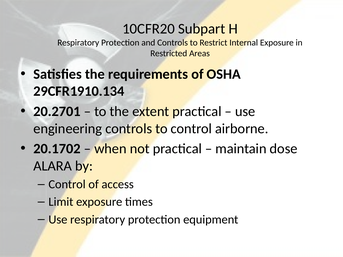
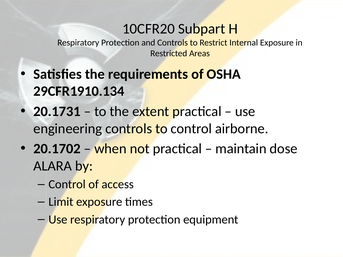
20.2701: 20.2701 -> 20.1731 (57, 112)
